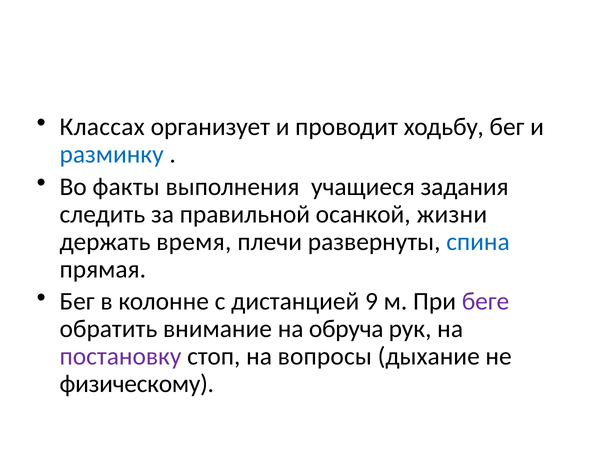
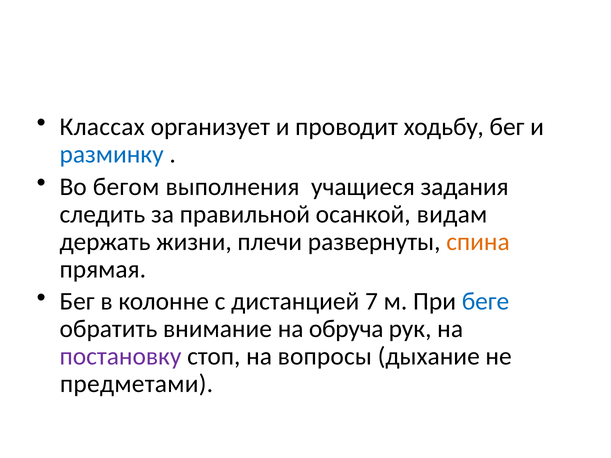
факты: факты -> бегом (126, 187)
жизни: жизни -> видам (452, 214)
время: время -> жизни (194, 242)
спина colour: blue -> orange (478, 242)
9: 9 -> 7 (372, 302)
беге colour: purple -> blue (485, 302)
физическому: физическому -> предметами (137, 384)
